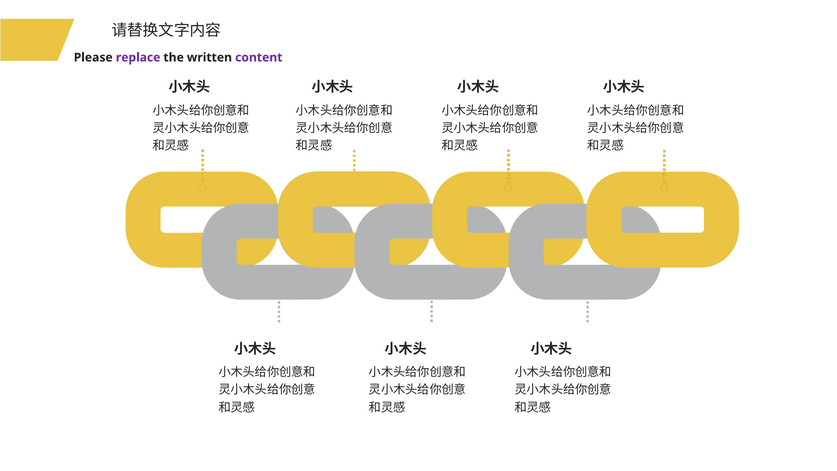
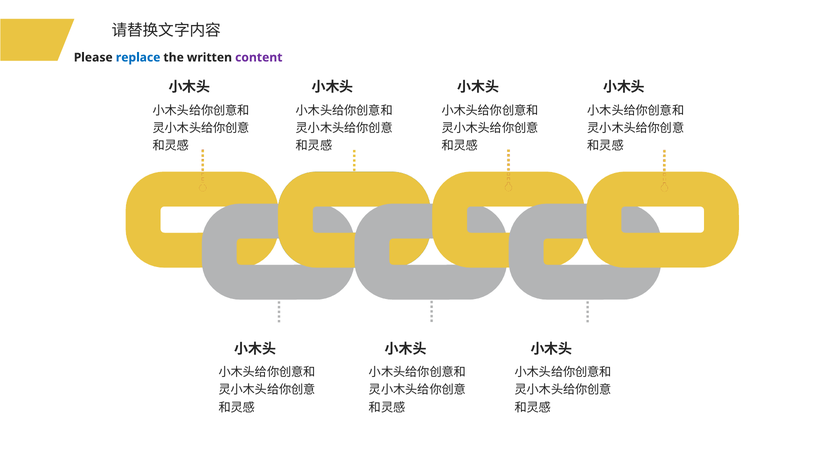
replace colour: purple -> blue (138, 57)
